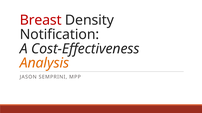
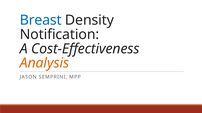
Breast colour: red -> blue (41, 20)
